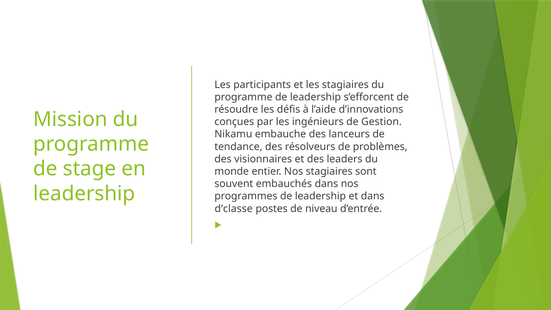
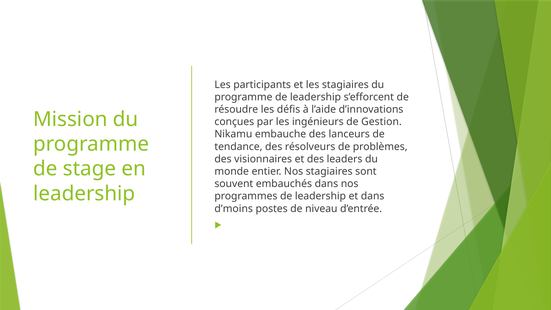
d’classe: d’classe -> d’moins (234, 209)
